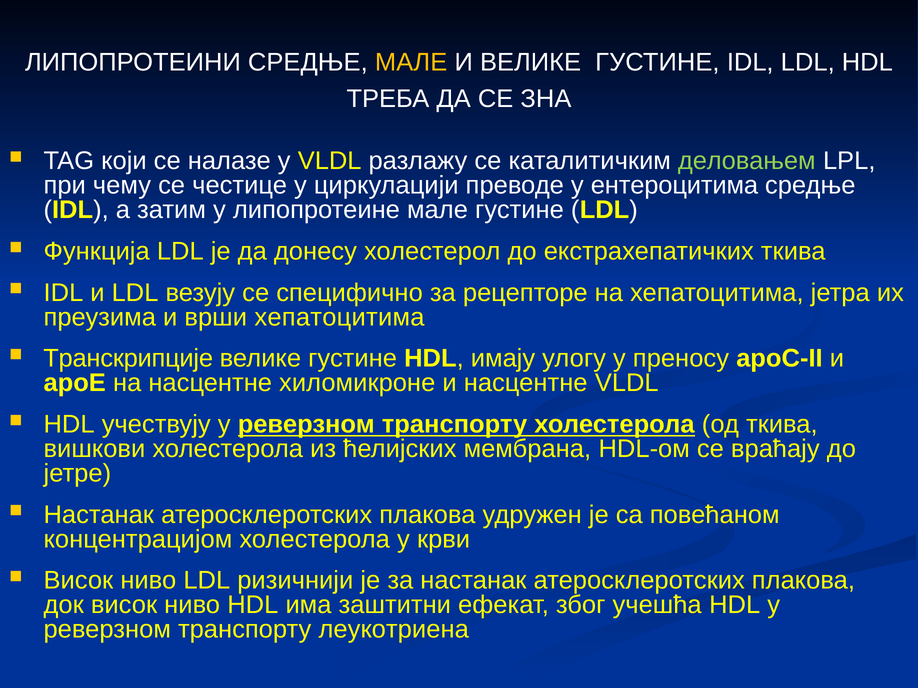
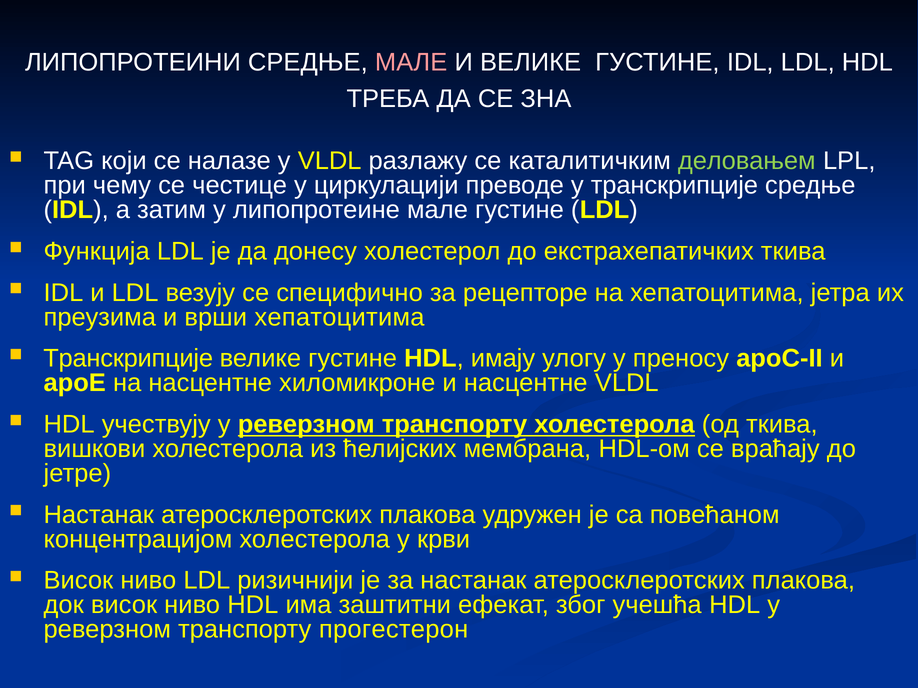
МАЛЕ colour: yellow -> pink (411, 62)
у ентероцитима: ентероцитима -> транскрипције (674, 186)
леукотриена: леукотриена -> прогестерон (394, 630)
